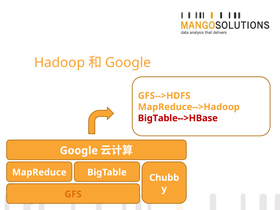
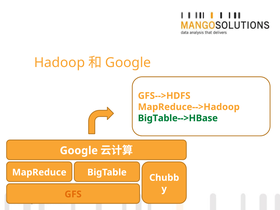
BigTable-->HBase colour: red -> green (178, 118)
